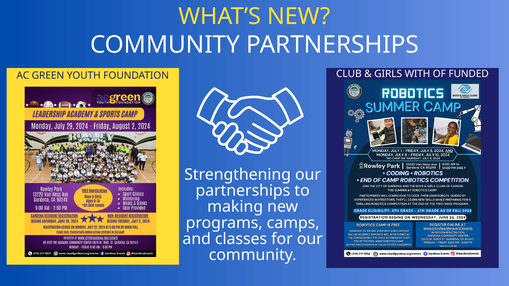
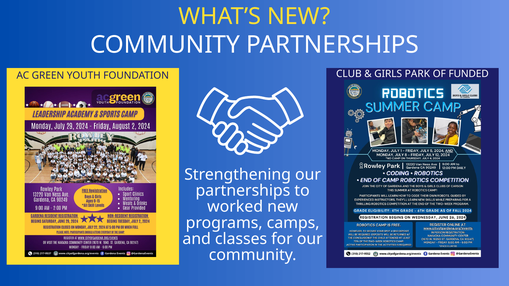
WITH: WITH -> PARK (417, 74)
making: making -> worked (235, 207)
